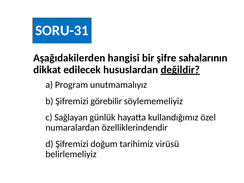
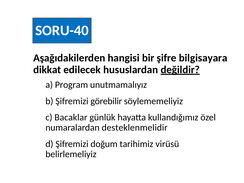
SORU-31: SORU-31 -> SORU-40 (62, 30)
sahalarının: sahalarının -> bilgisayara (203, 58)
Sağlayan: Sağlayan -> Bacaklar (71, 117)
özelliklerindendir: özelliklerindendir -> desteklenmelidir (135, 128)
